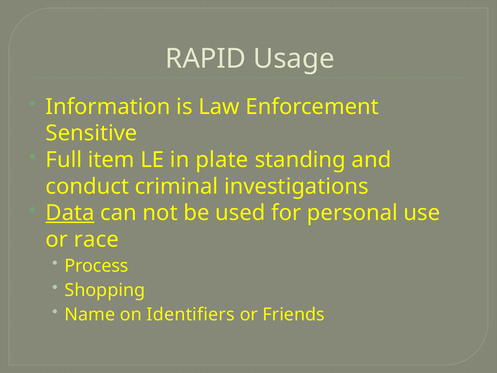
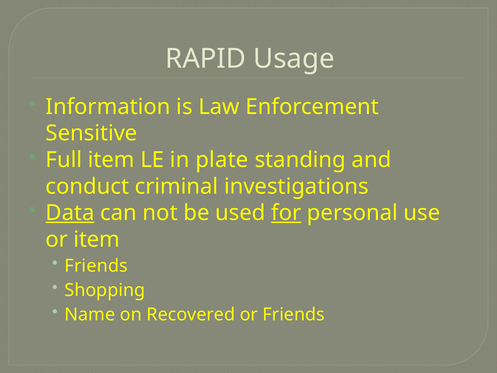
for underline: none -> present (286, 213)
or race: race -> item (97, 239)
Process: Process -> Friends (96, 266)
Identifiers: Identifiers -> Recovered (191, 314)
